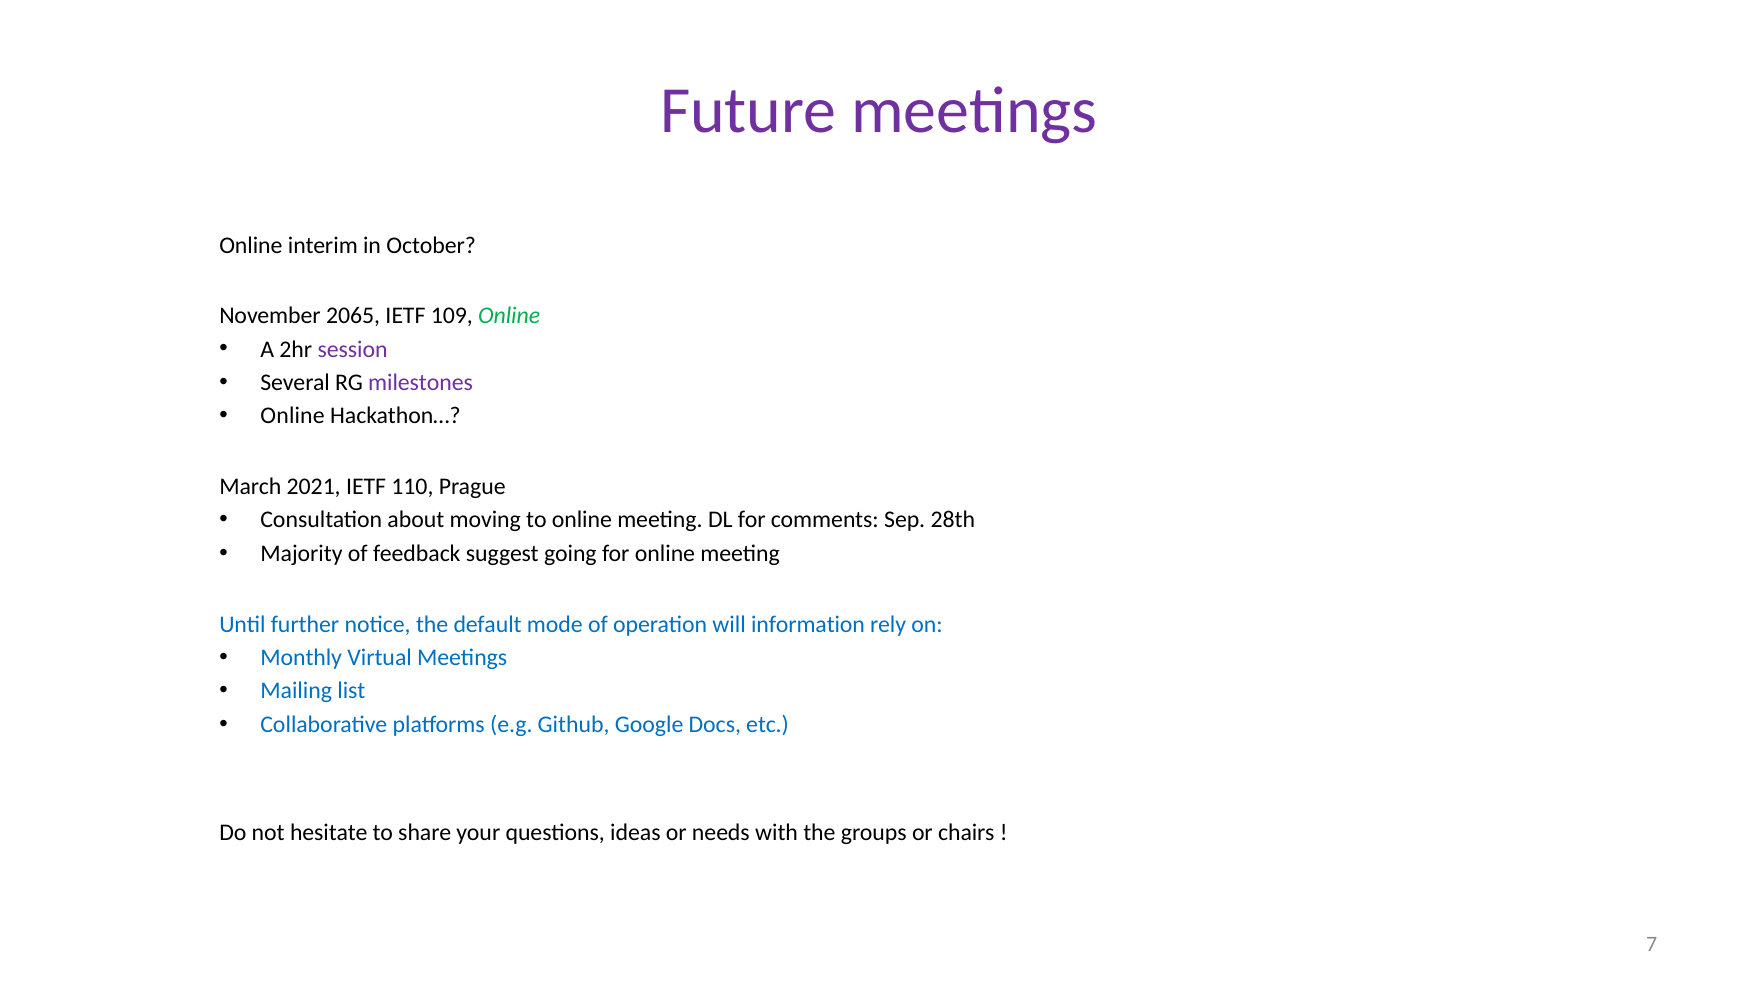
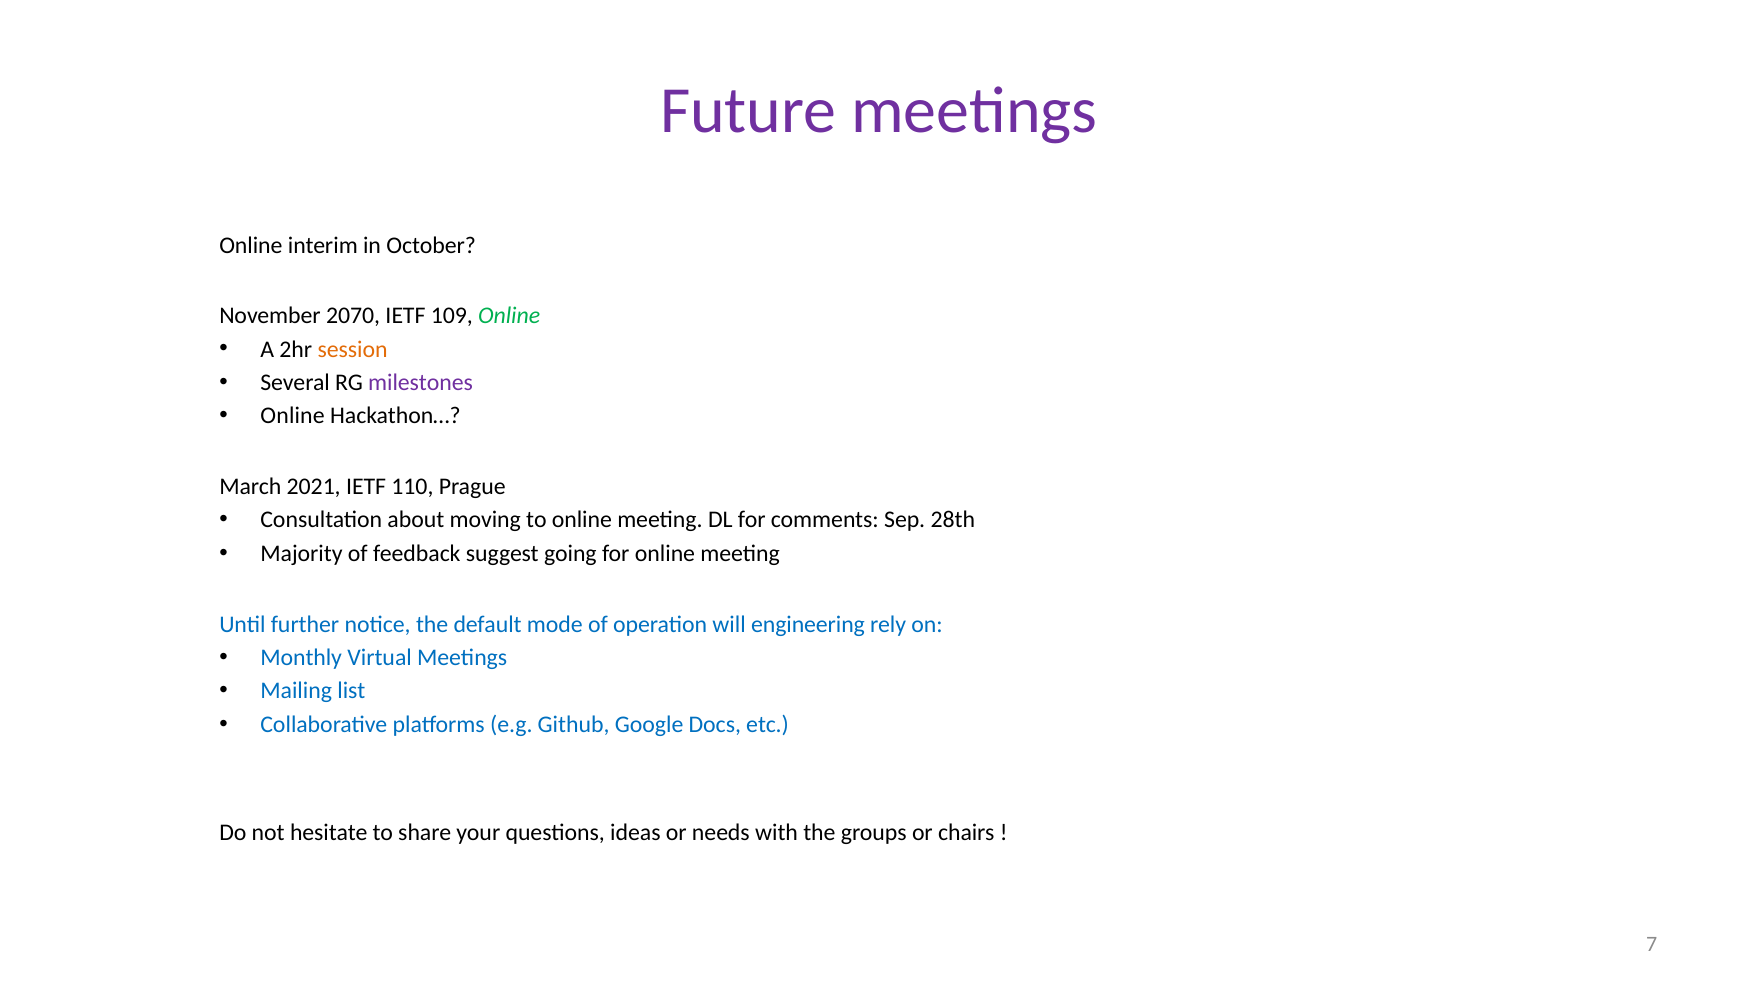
2065: 2065 -> 2070 (353, 316)
session colour: purple -> orange (353, 349)
information: information -> engineering (808, 624)
